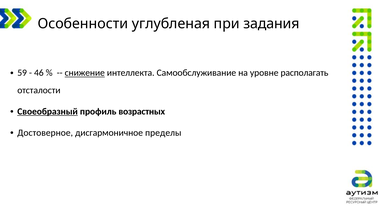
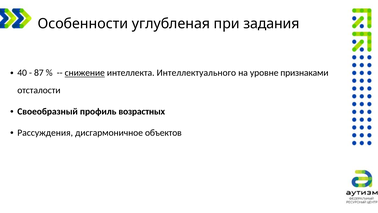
59: 59 -> 40 (22, 73)
46: 46 -> 87 (39, 73)
Самообслуживание: Самообслуживание -> Интеллектуального (196, 73)
располагать: располагать -> признаками (304, 73)
Своеобразный underline: present -> none (48, 111)
Достоверное: Достоверное -> Рассуждения (45, 132)
пределы: пределы -> объектов (163, 132)
